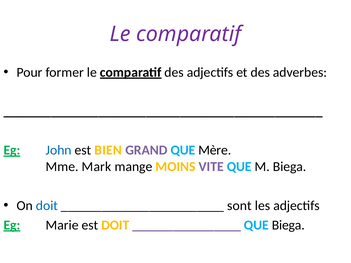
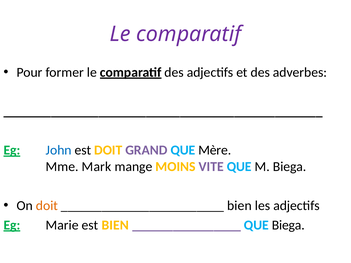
est BIEN: BIEN -> DOIT (108, 150)
doit colour: blue -> orange (47, 206)
sont: sont -> bien (239, 206)
est DOIT: DOIT -> BIEN (115, 225)
